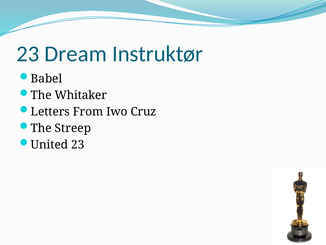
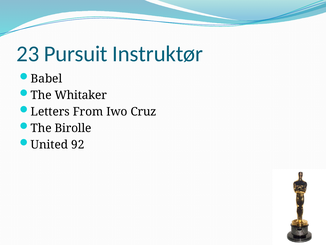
Dream: Dream -> Pursuit (76, 54)
Streep: Streep -> Birolle (73, 128)
United 23: 23 -> 92 (78, 144)
